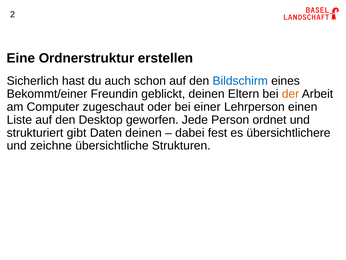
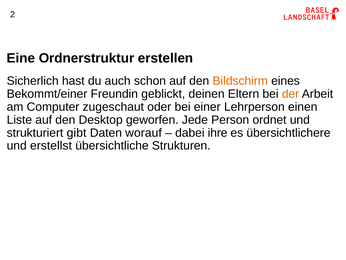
Bildschirm colour: blue -> orange (240, 81)
Daten deinen: deinen -> worauf (144, 133)
fest: fest -> ihre (218, 133)
zeichne: zeichne -> erstellst (51, 145)
